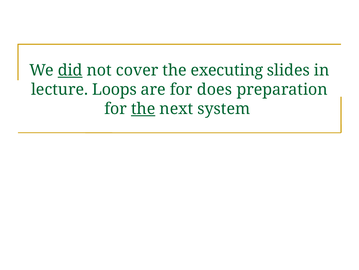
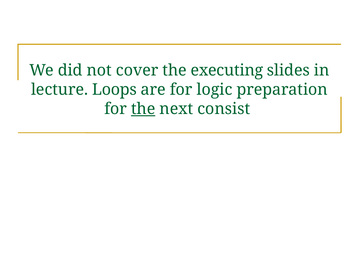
did underline: present -> none (70, 70)
does: does -> logic (214, 89)
system: system -> consist (224, 109)
